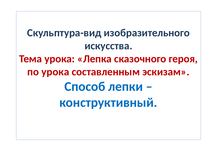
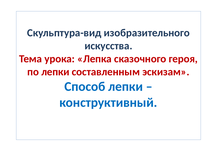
по урока: урока -> лепки (55, 72)
